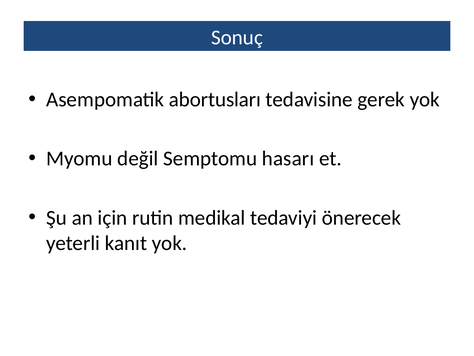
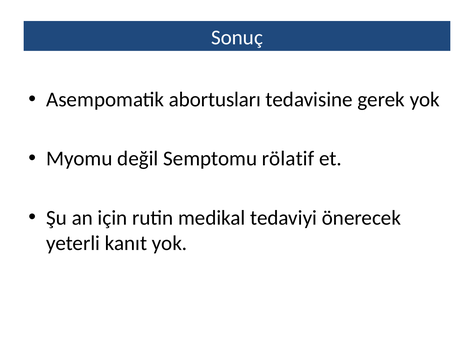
hasarı: hasarı -> rölatif (288, 158)
